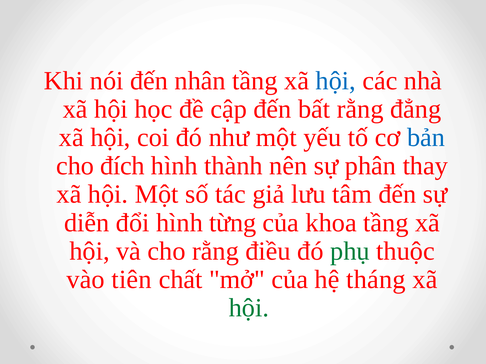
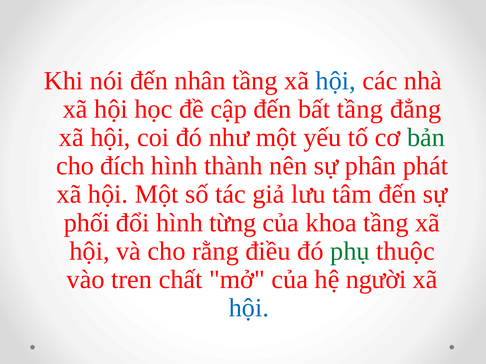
bất rằng: rằng -> tầng (360, 109)
bản colour: blue -> green (426, 138)
thay: thay -> phát (425, 166)
diễn: diễn -> phối (87, 223)
tiên: tiên -> tren (132, 280)
tháng: tháng -> người (376, 280)
hội colour: green -> blue (249, 308)
